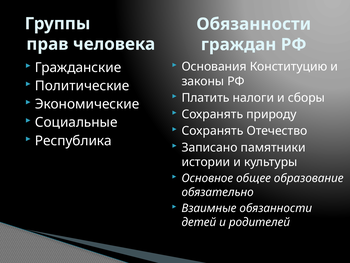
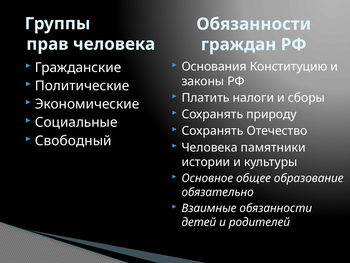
Республика: Республика -> Свободный (73, 140)
Записано: Записано -> Человека (210, 147)
